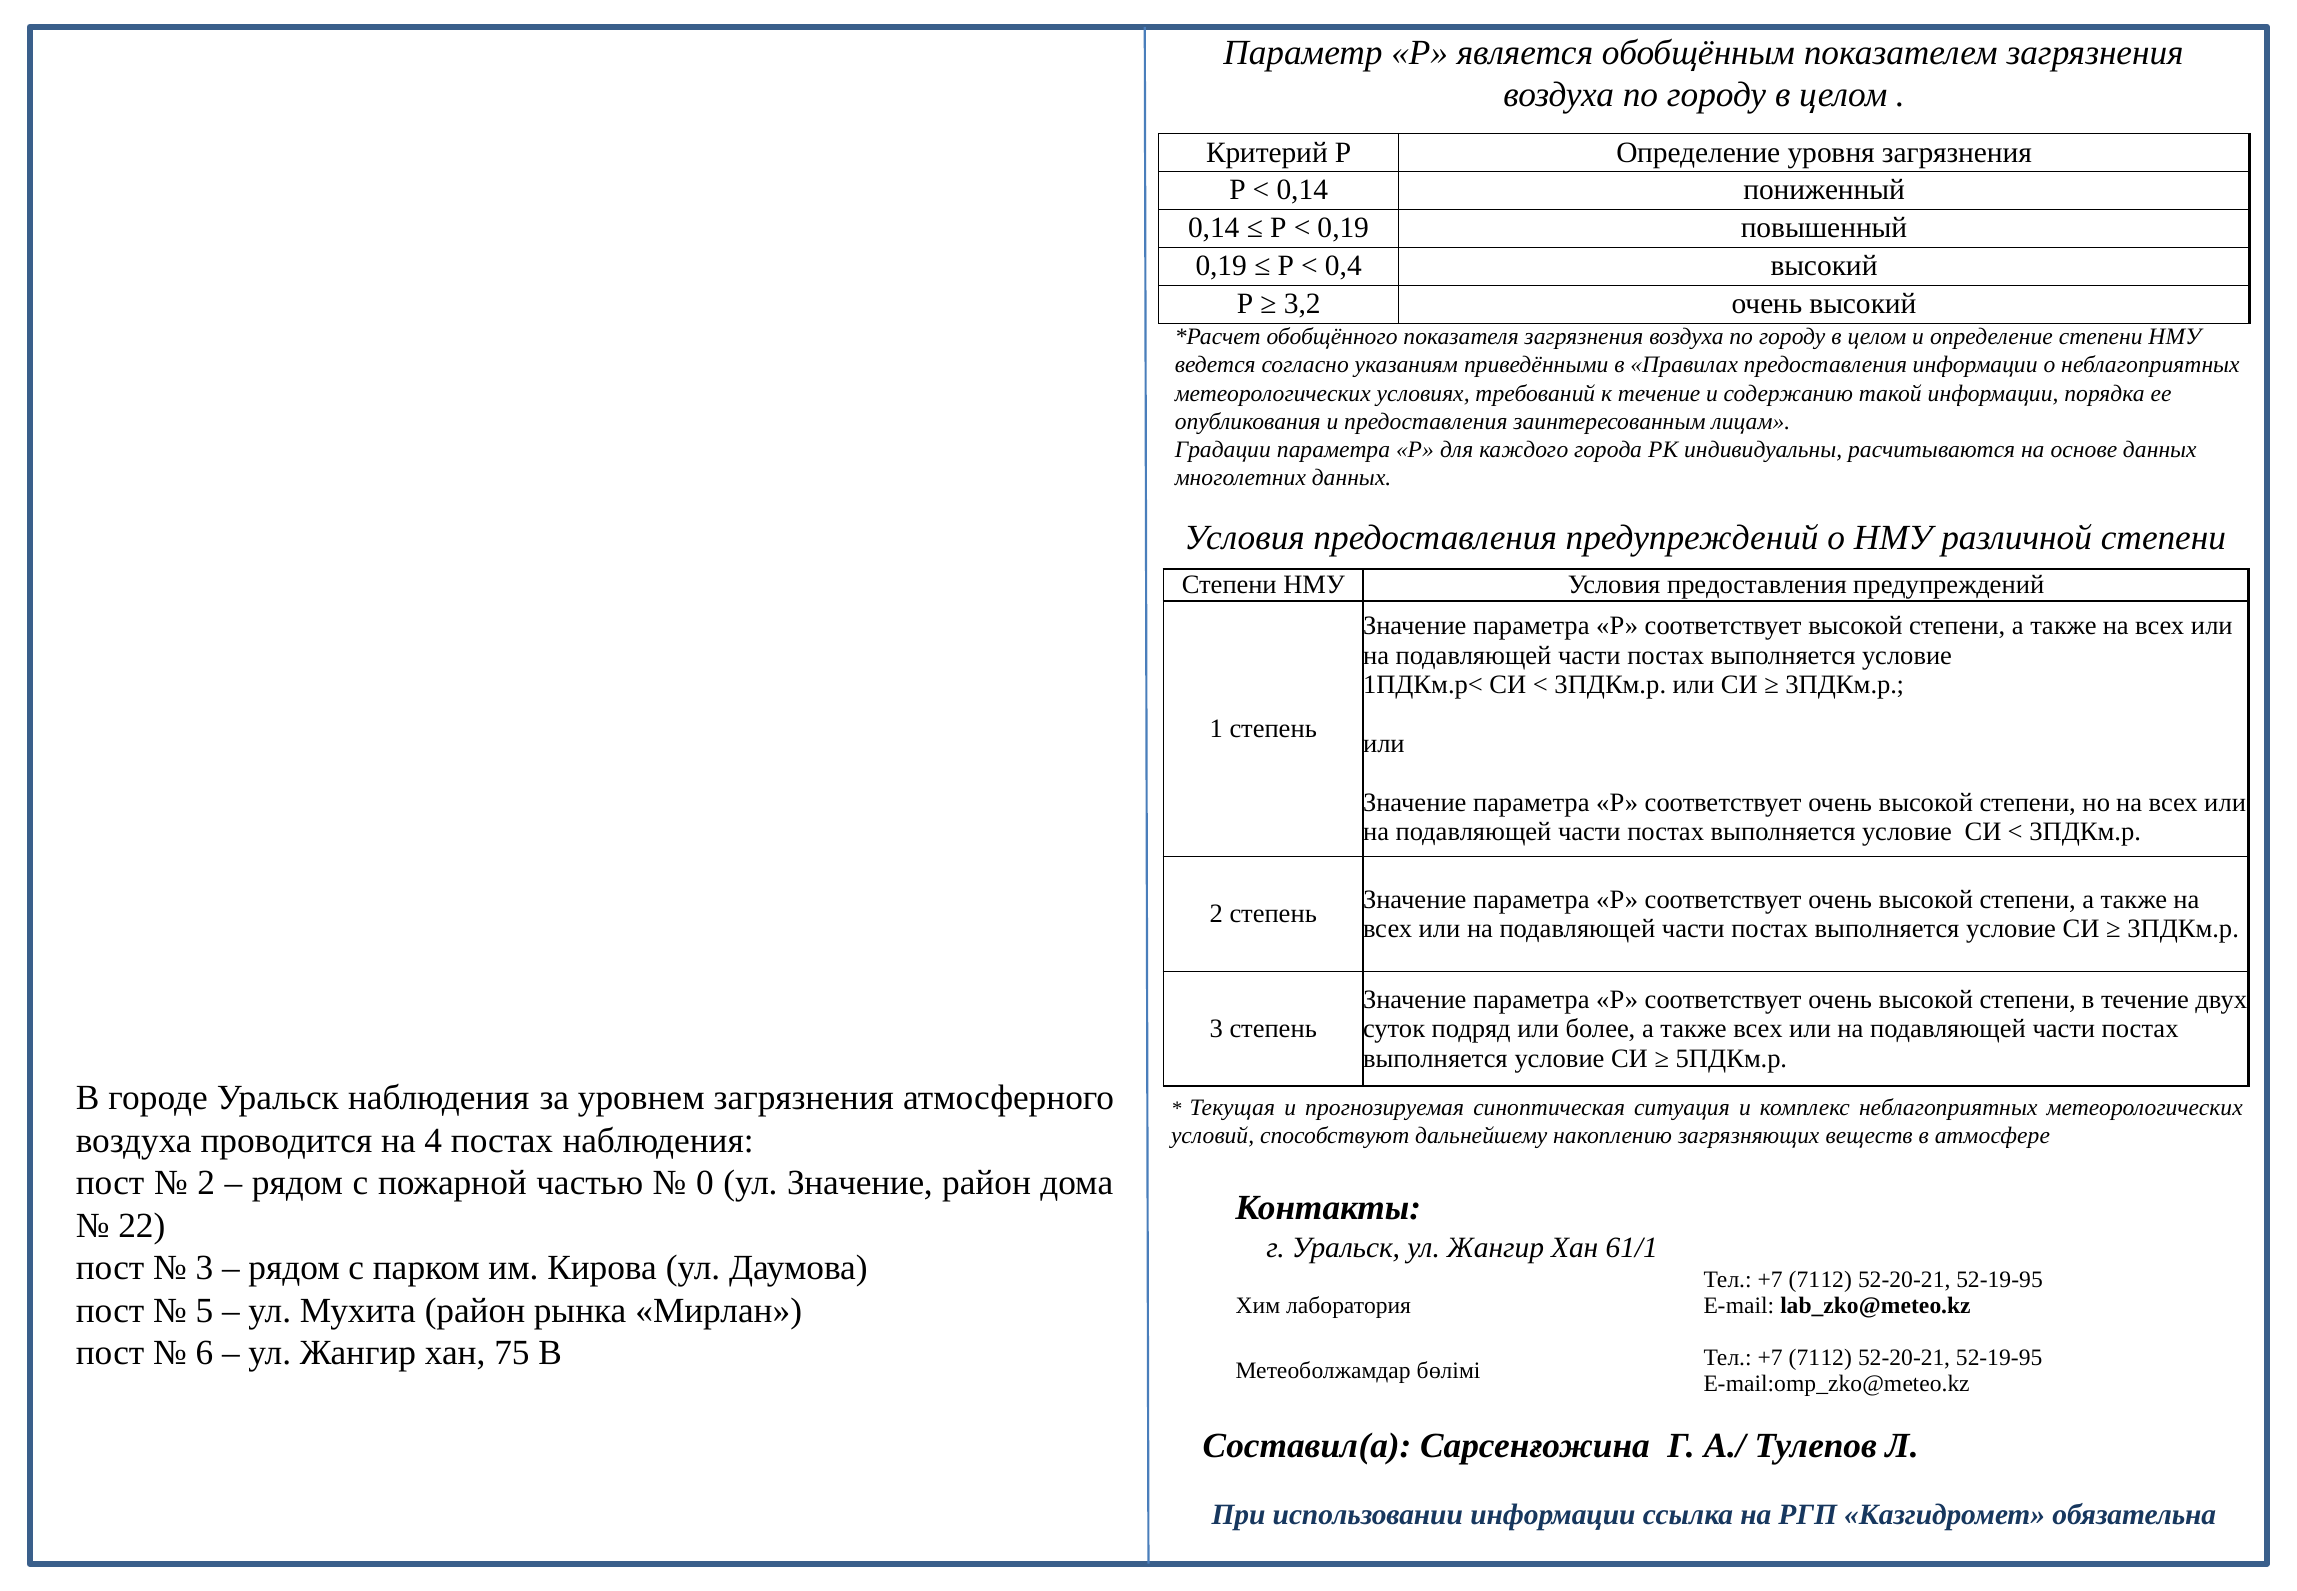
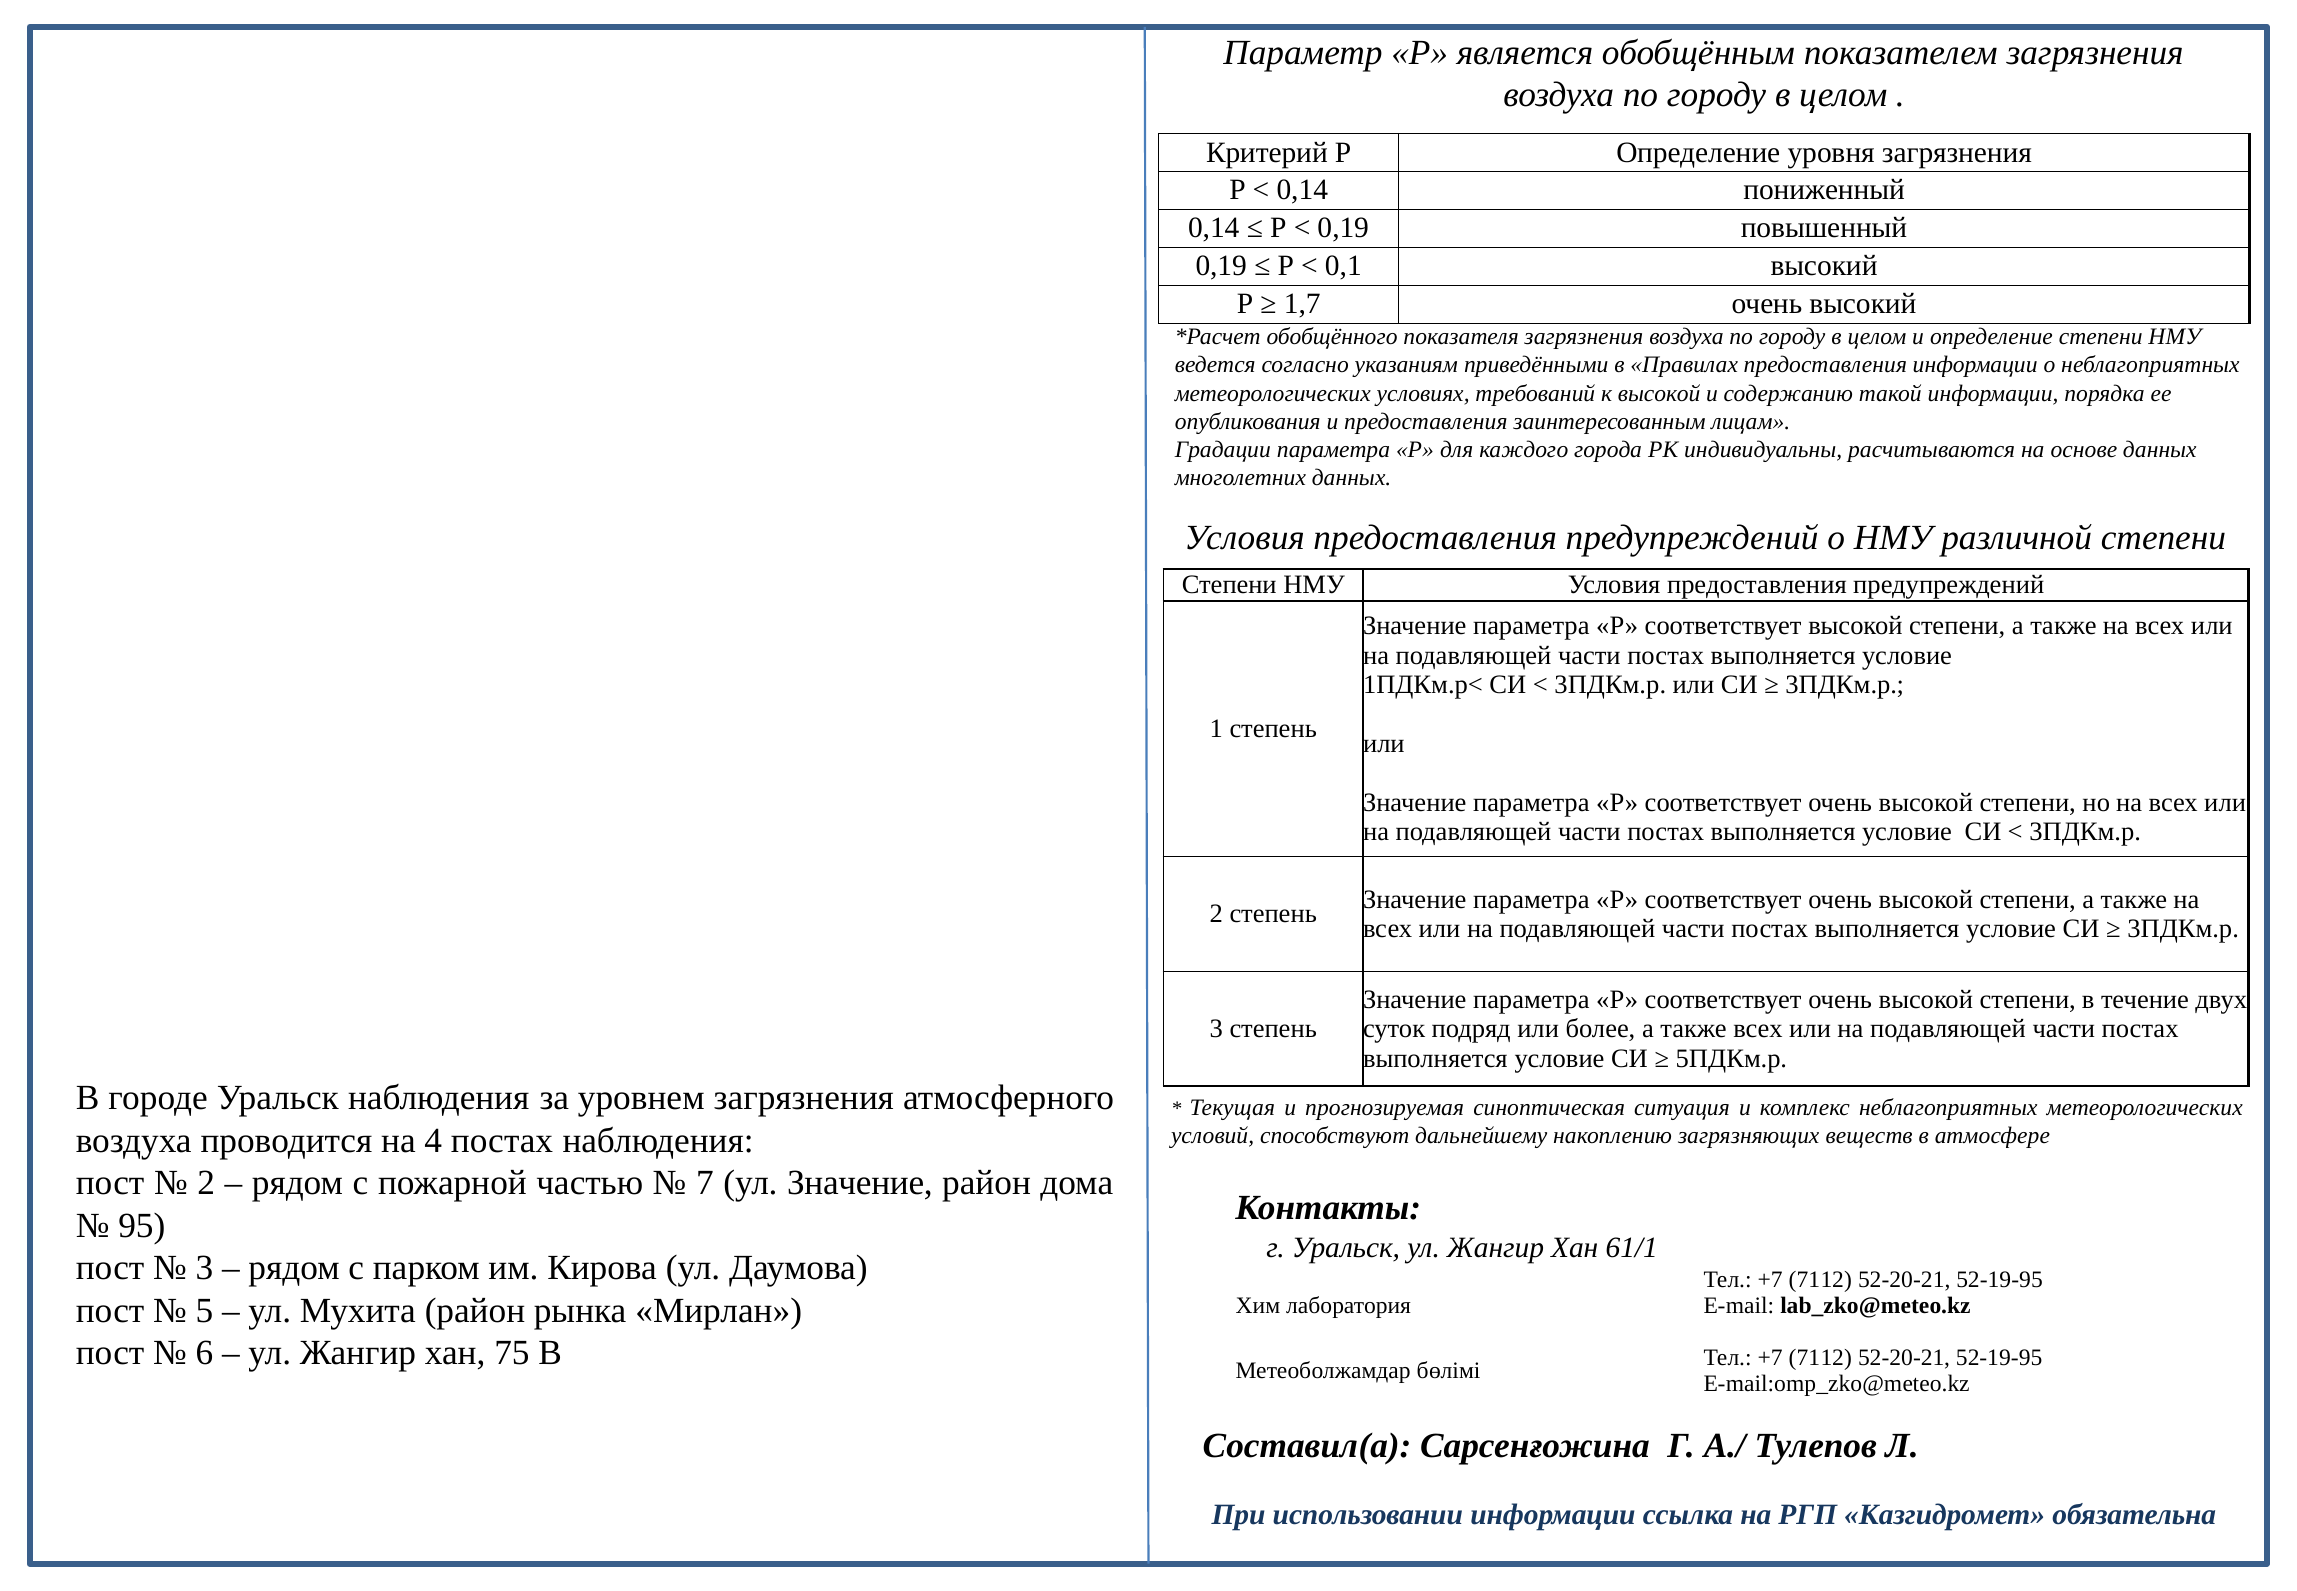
0,4: 0,4 -> 0,1 (1343, 266)
3,2: 3,2 -> 1,7 (1302, 304)
к течение: течение -> высокой (1659, 393)
0: 0 -> 7 (705, 1183)
22: 22 -> 95 (142, 1225)
